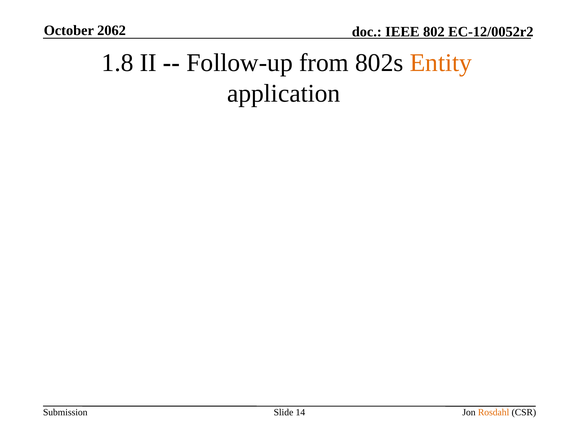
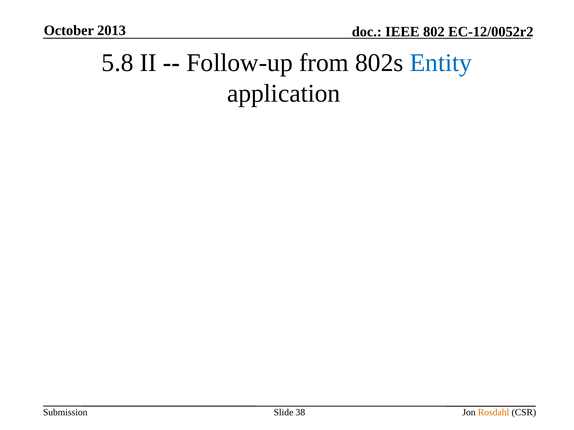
2062: 2062 -> 2013 (112, 30)
1.8: 1.8 -> 5.8 (118, 63)
Entity colour: orange -> blue (441, 63)
14: 14 -> 38 (300, 413)
